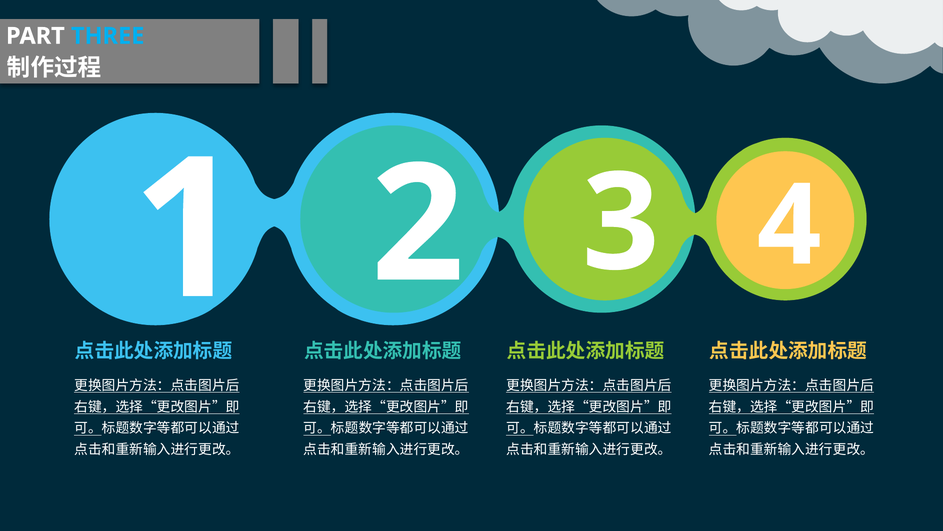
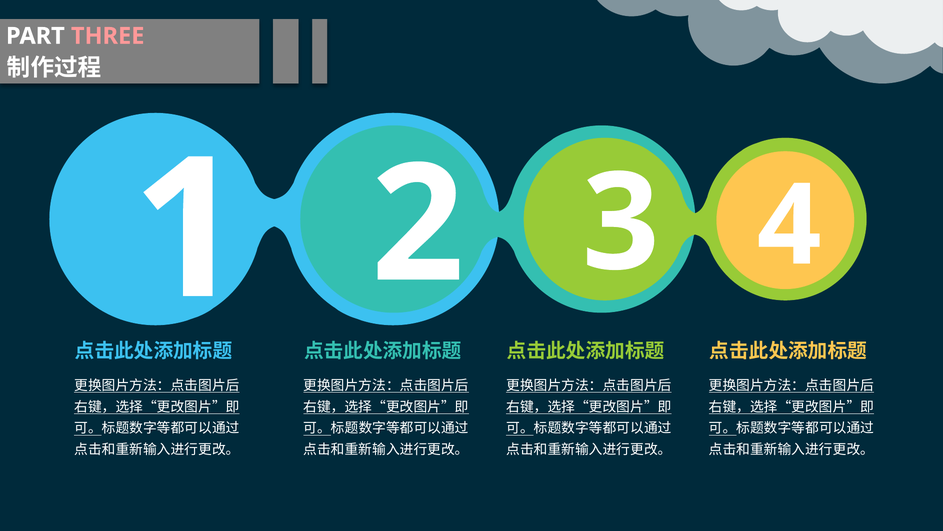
THREE colour: light blue -> pink (108, 36)
